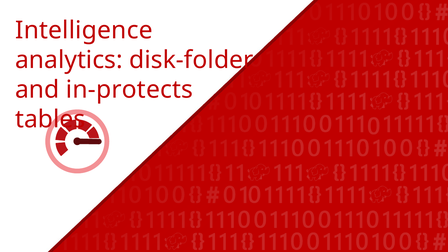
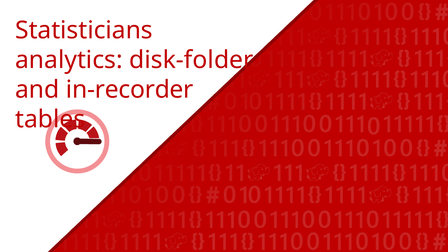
Intelligence: Intelligence -> Statisticians (84, 30)
in-protects: in-protects -> in-recorder (130, 90)
